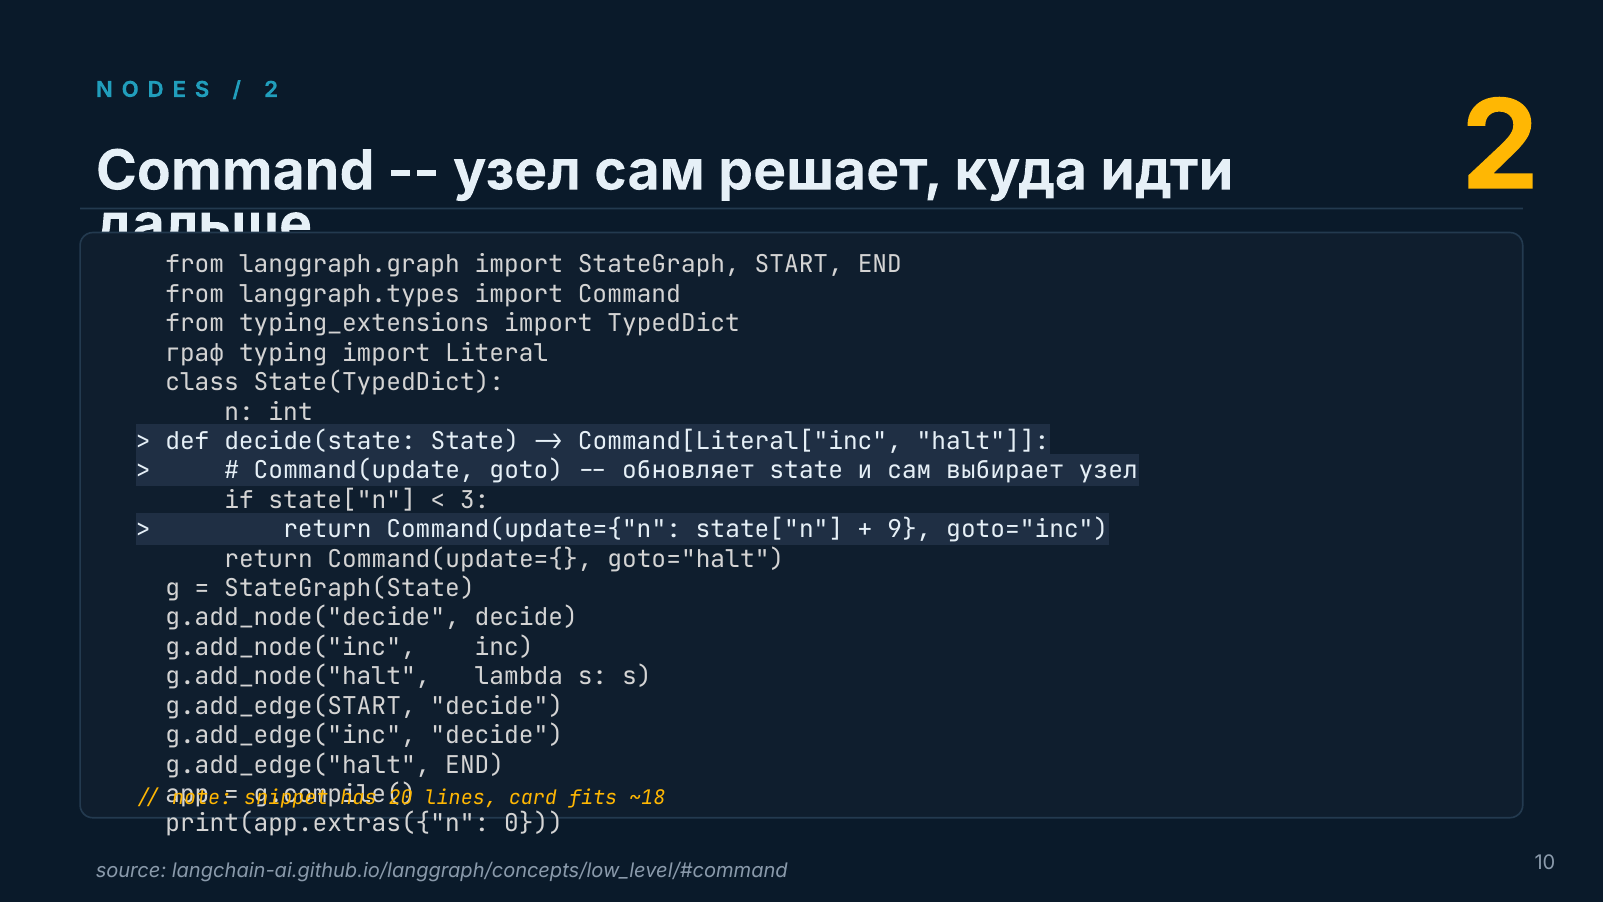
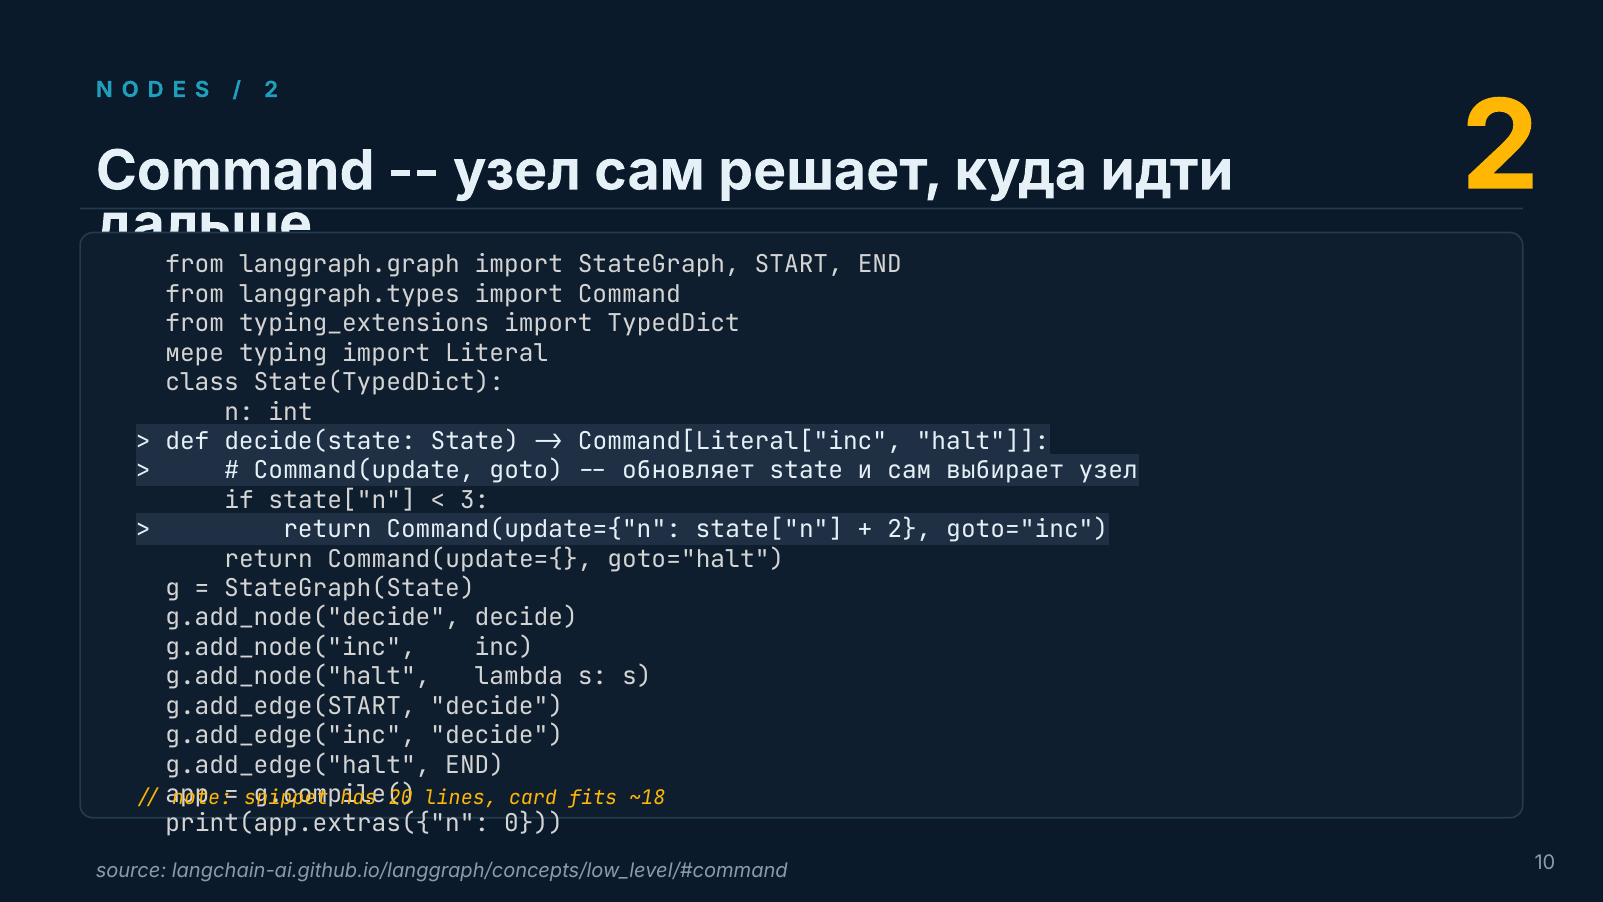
граф: граф -> мере (195, 353)
9: 9 -> 2 (909, 529)
